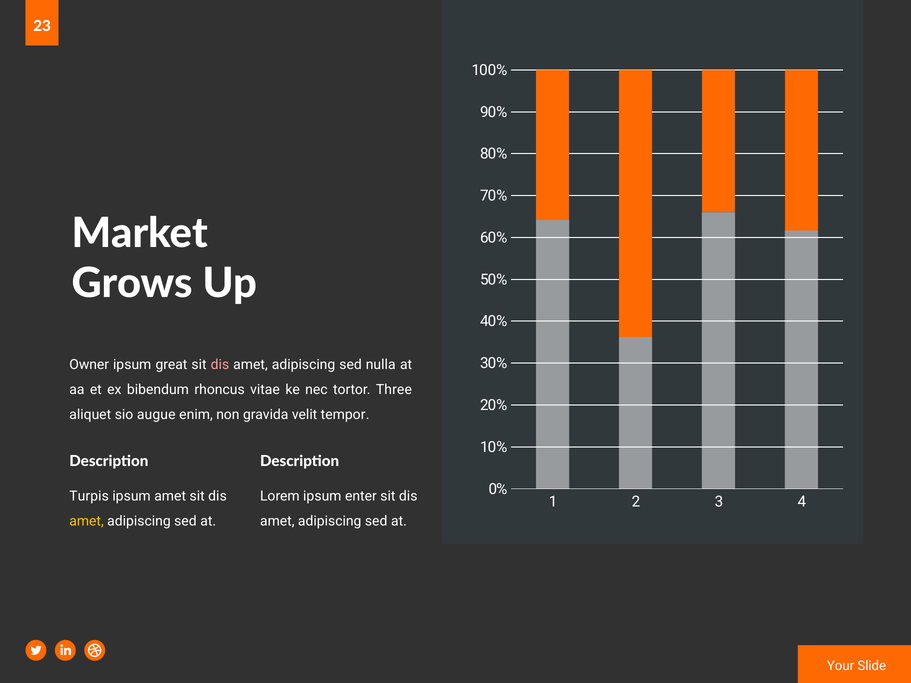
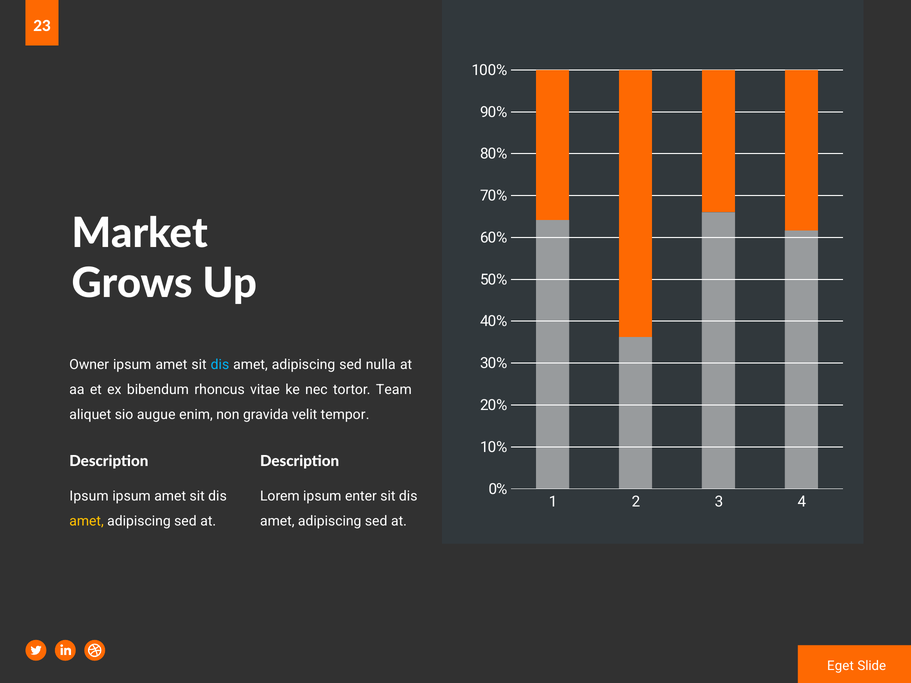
great: great -> amet (171, 365)
dis colour: pink -> light blue (220, 365)
Three: Three -> Team (394, 390)
Turpis: Turpis -> Ipsum (89, 496)
Your: Your -> Eget (840, 666)
